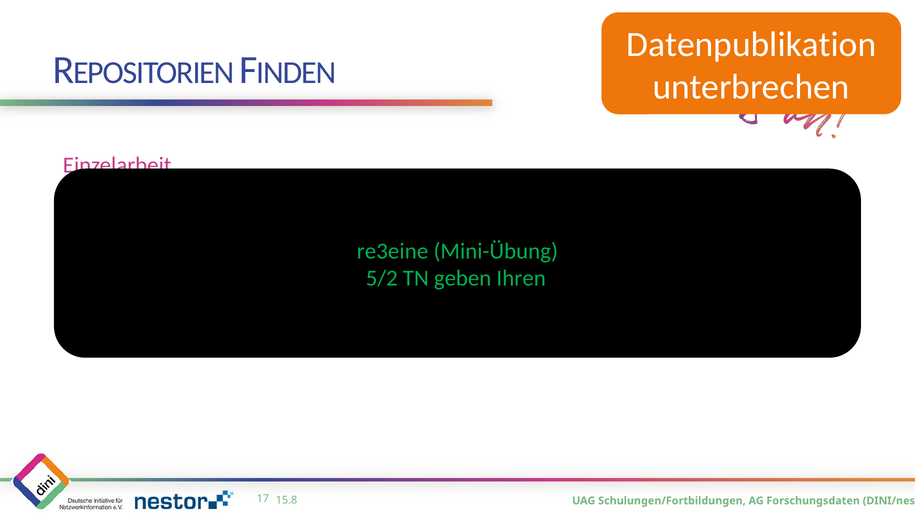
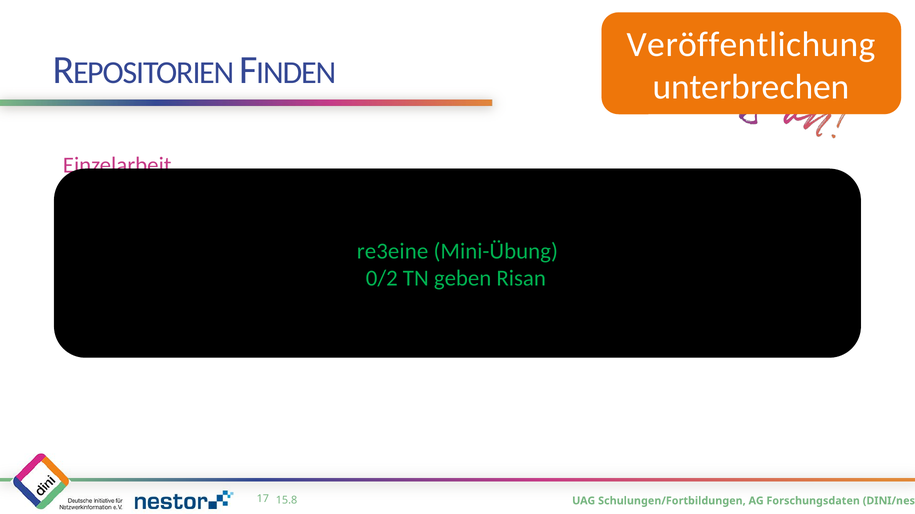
Datenpublikation: Datenpublikation -> Veröffentlichung (751, 44)
5/2: 5/2 -> 0/2 (382, 279)
Ihren: Ihren -> Risan (521, 279)
